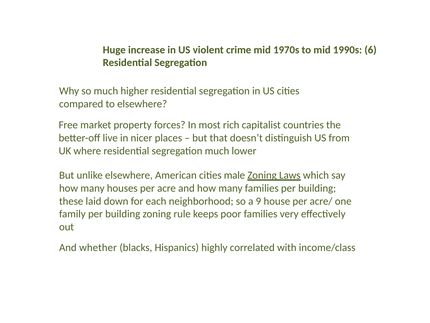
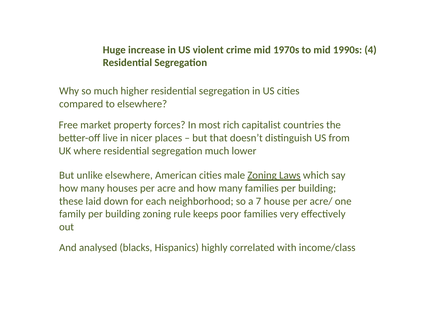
6: 6 -> 4 (371, 50)
9: 9 -> 7 (258, 201)
whether: whether -> analysed (98, 247)
